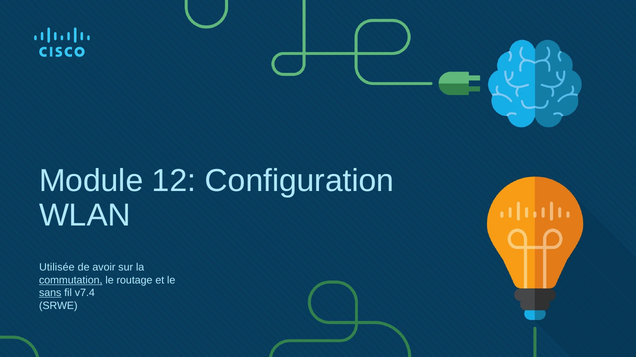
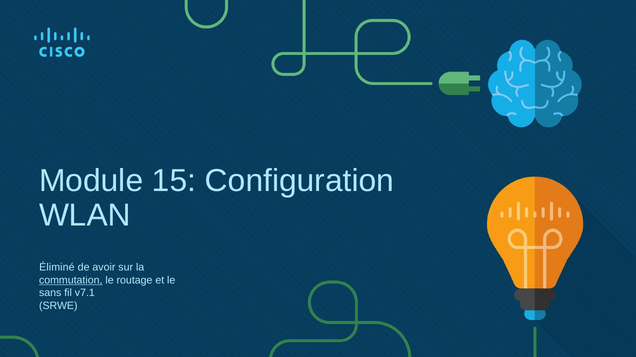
12: 12 -> 15 (174, 181)
Utilisée: Utilisée -> Éliminé (57, 268)
sans underline: present -> none (50, 293)
v7.4: v7.4 -> v7.1 (85, 293)
